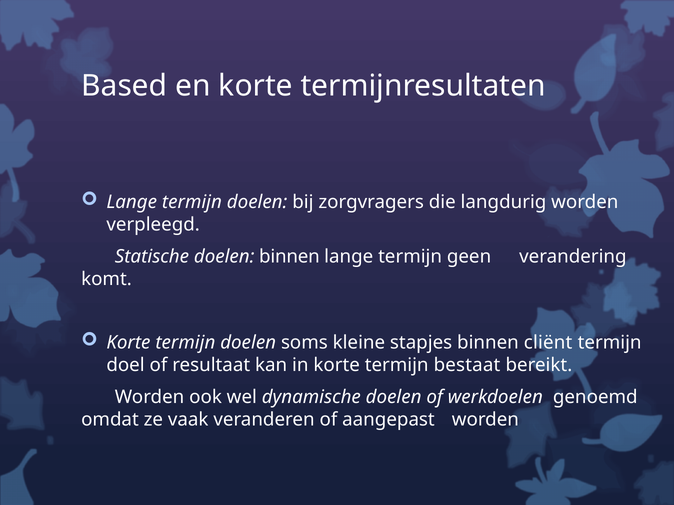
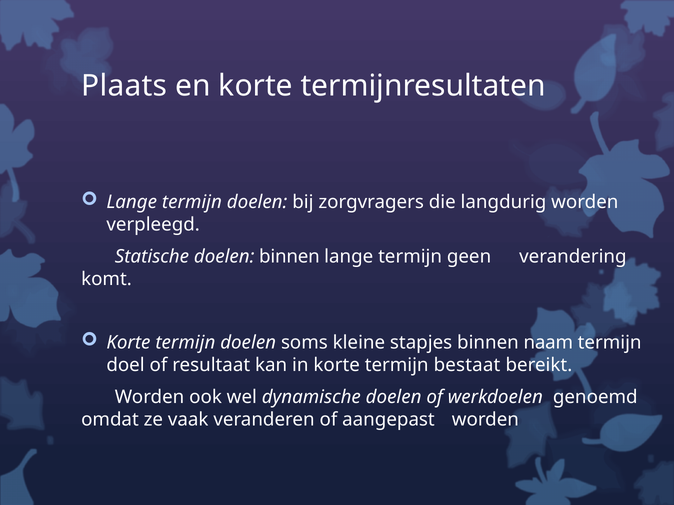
Based: Based -> Plaats (124, 86)
cliënt: cliënt -> naam (548, 343)
